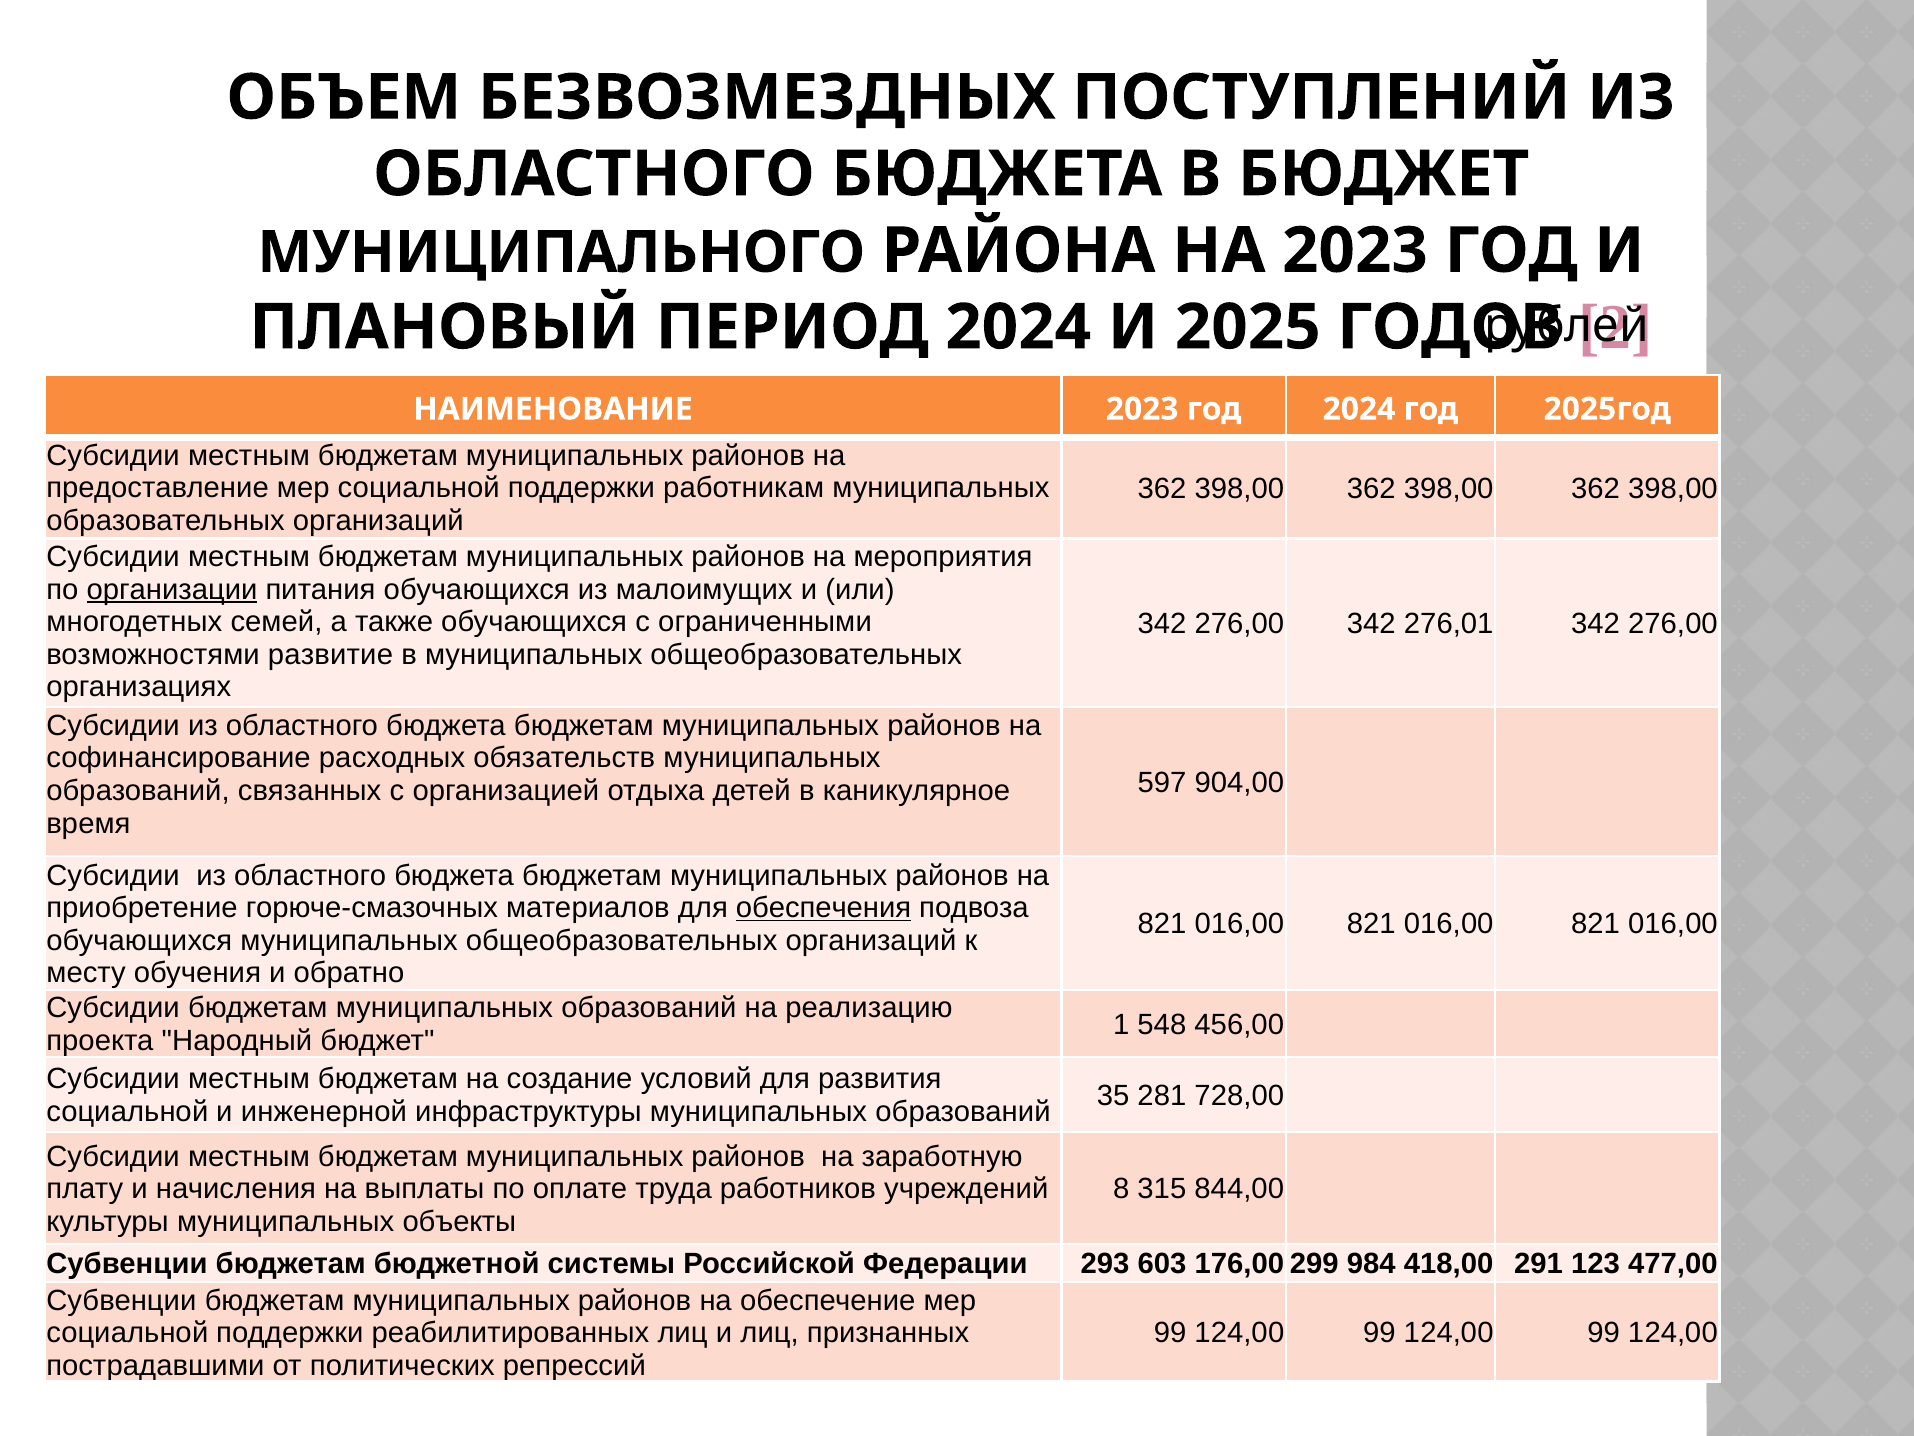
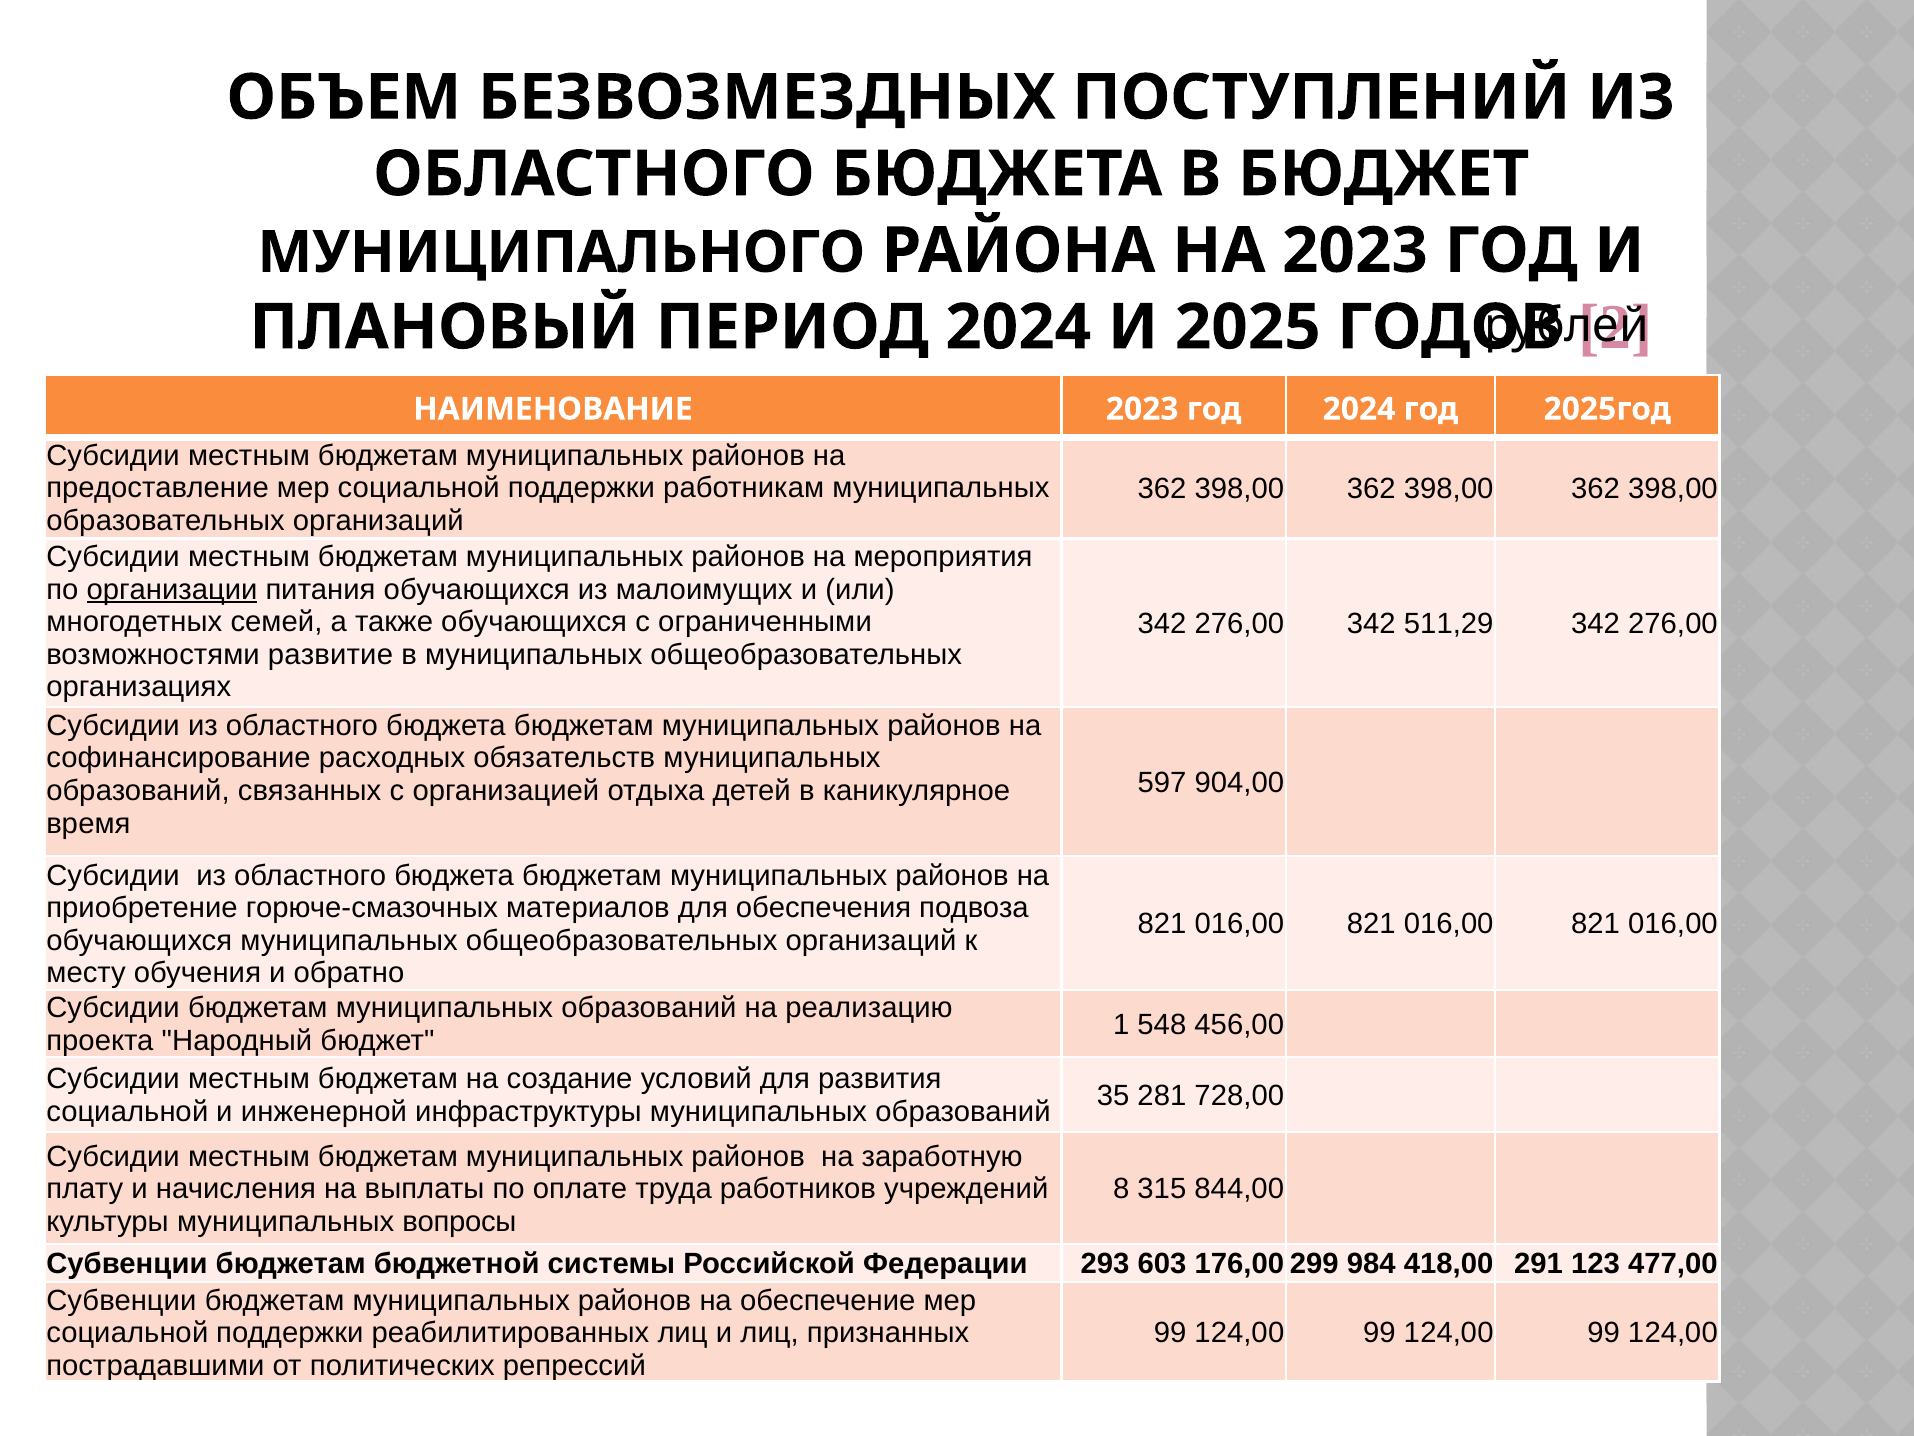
276,01: 276,01 -> 511,29 (1449, 624)
обеспечения underline: present -> none (824, 908)
объекты: объекты -> вопросы (459, 1221)
